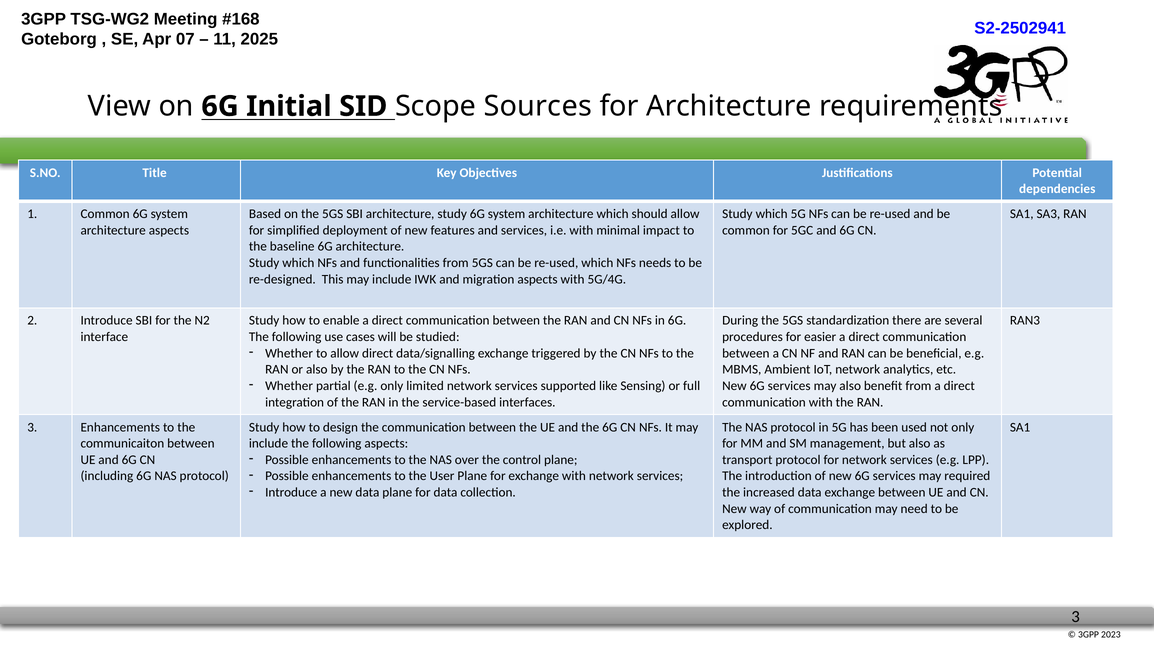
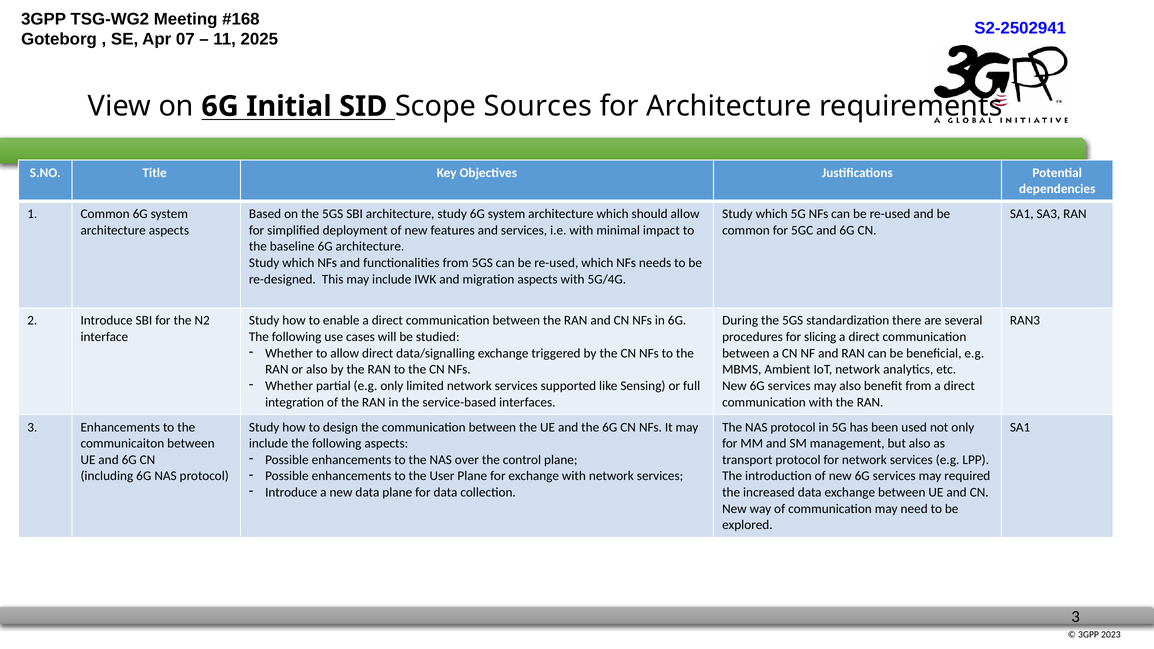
easier: easier -> slicing (820, 337)
